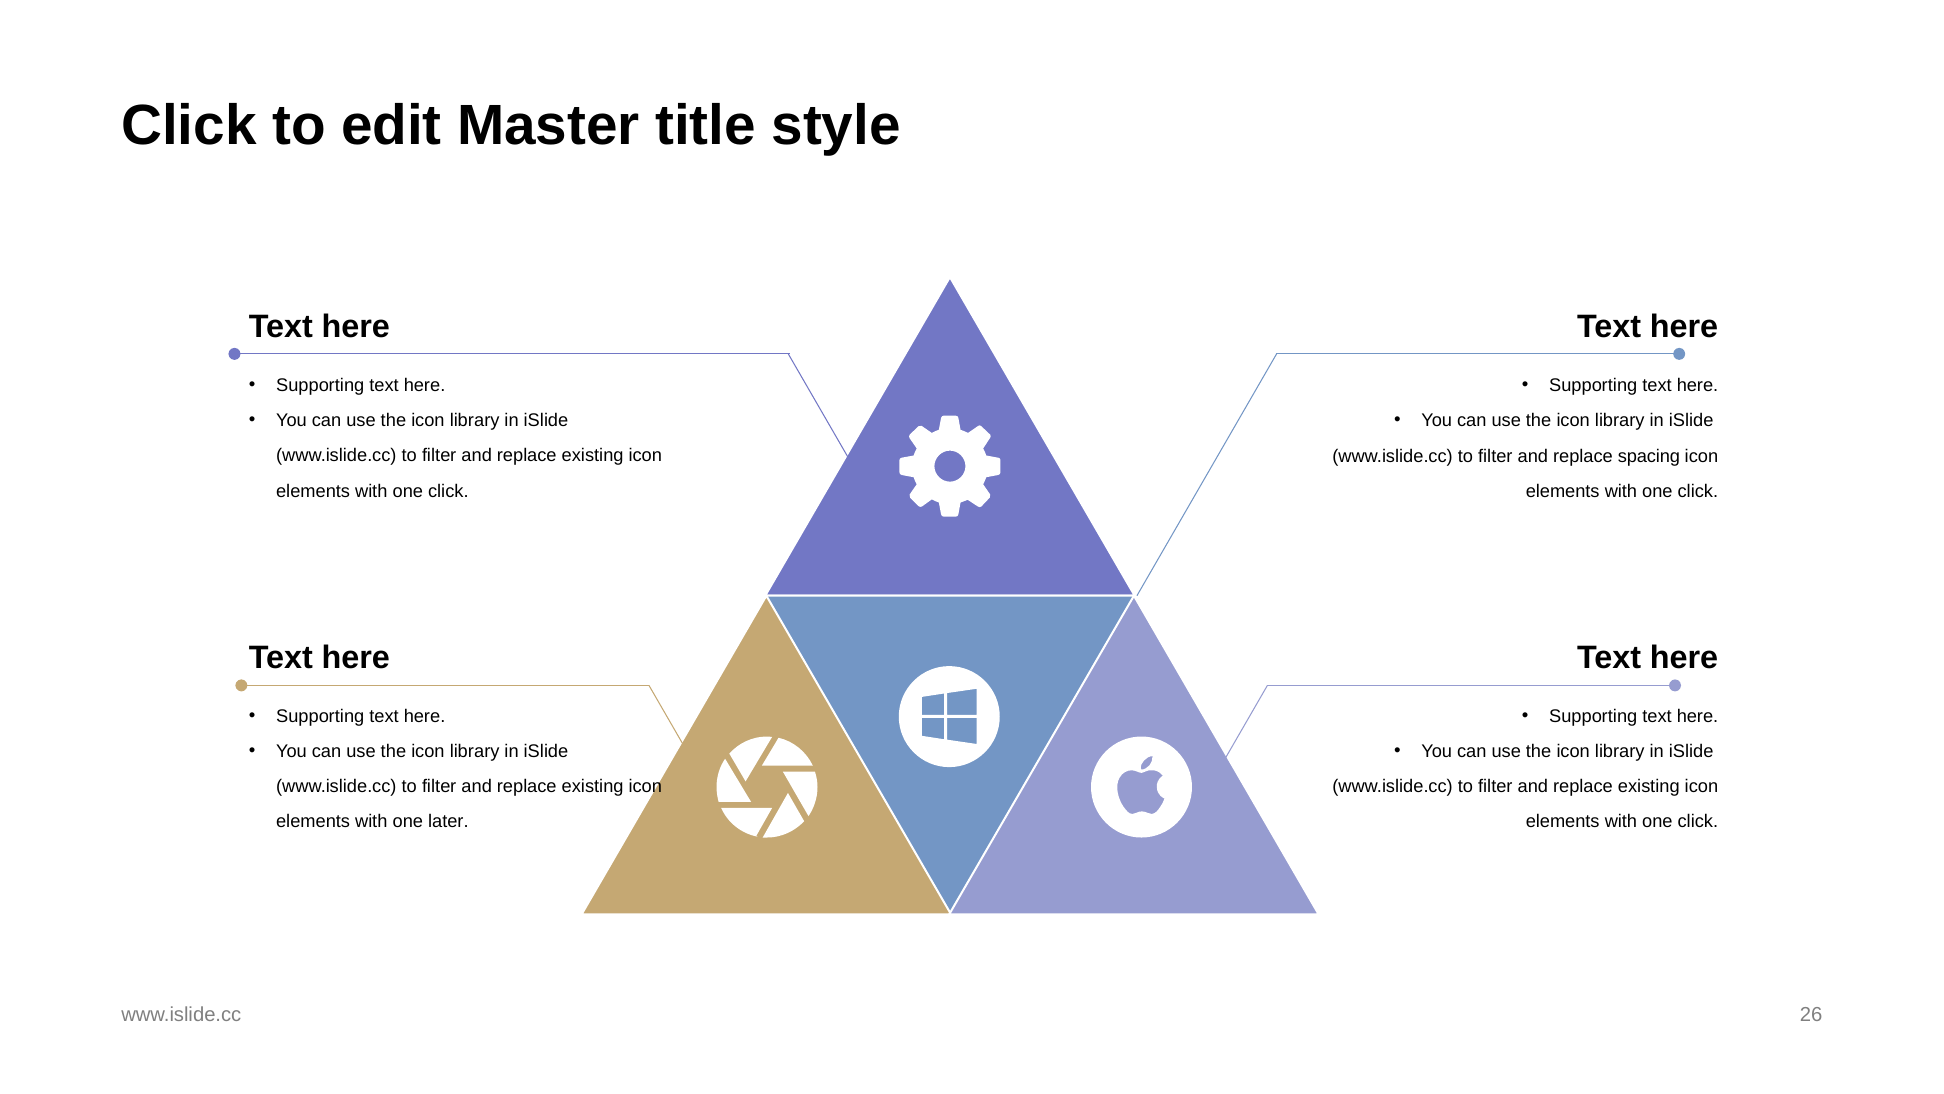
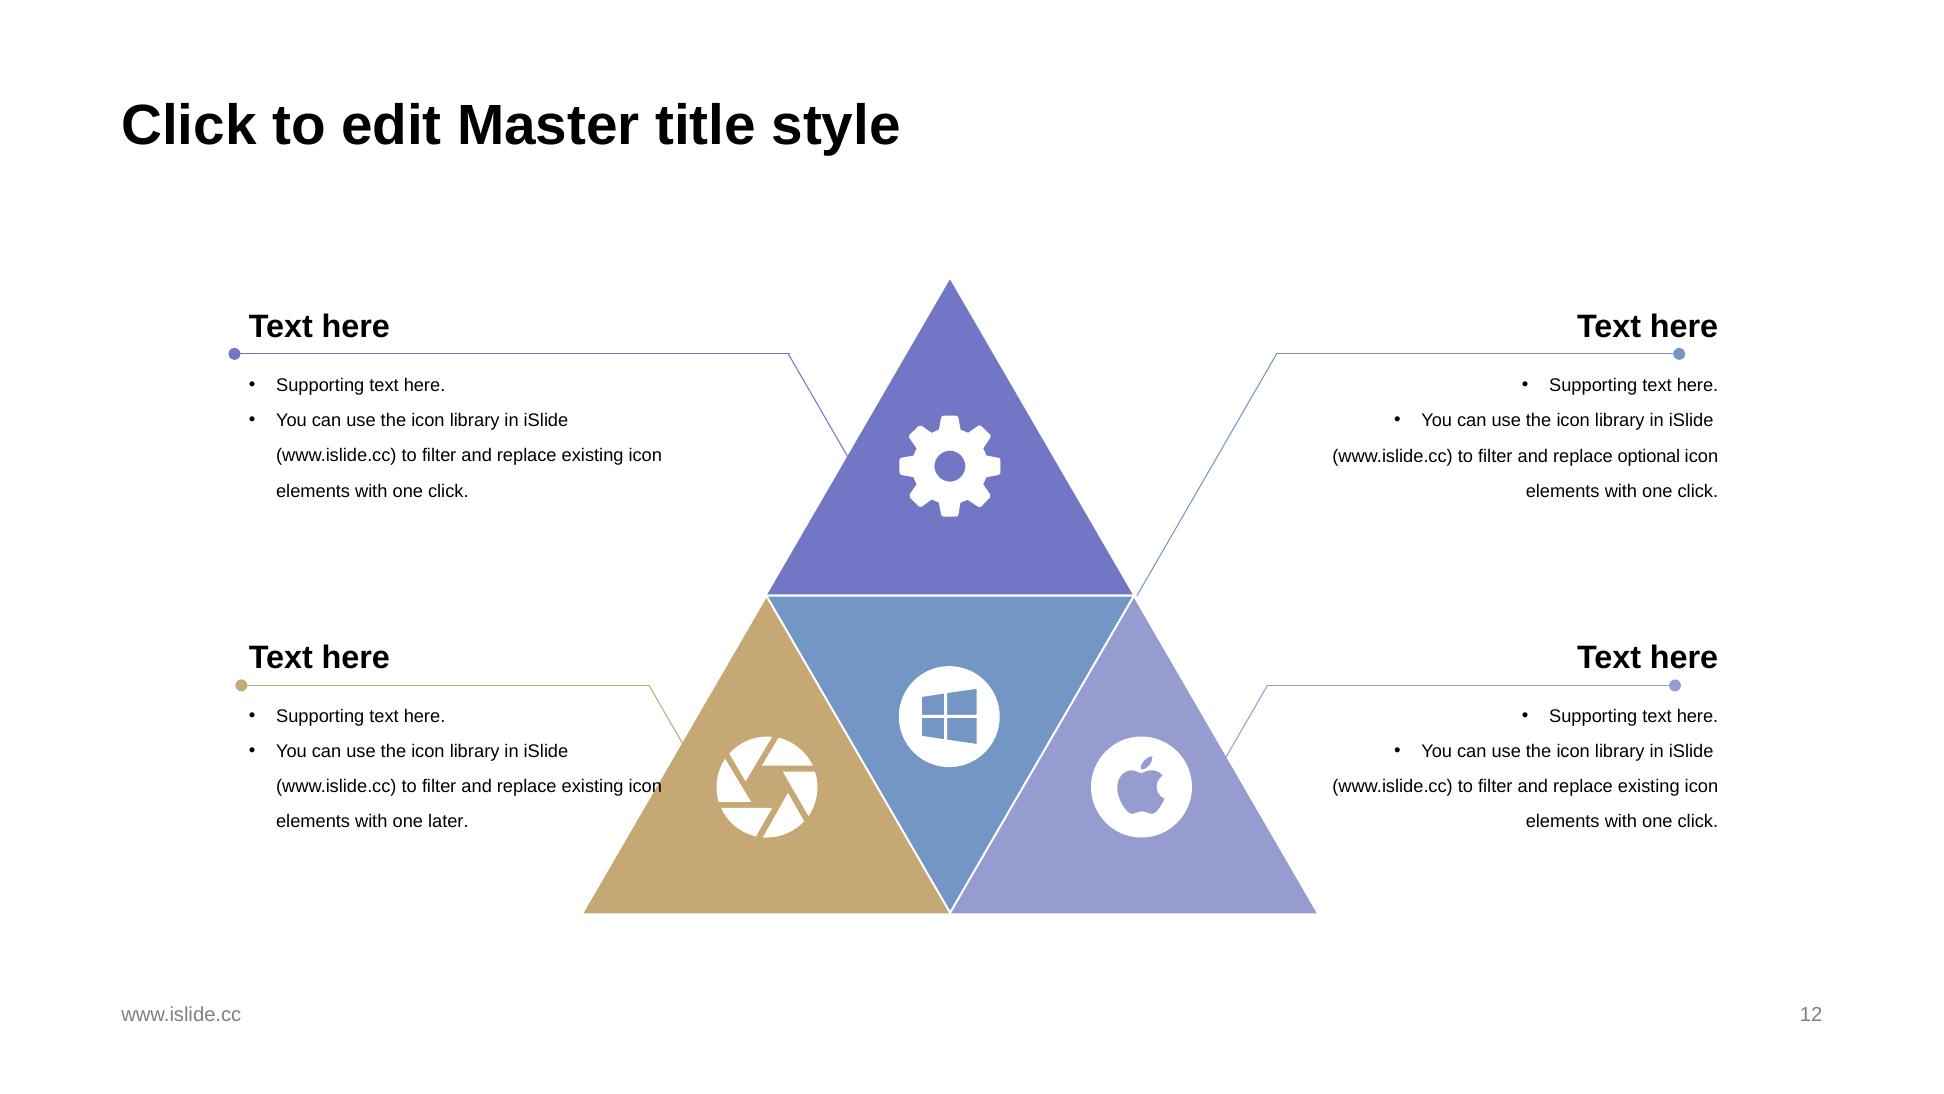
spacing: spacing -> optional (1649, 456)
26: 26 -> 12 (1811, 1015)
